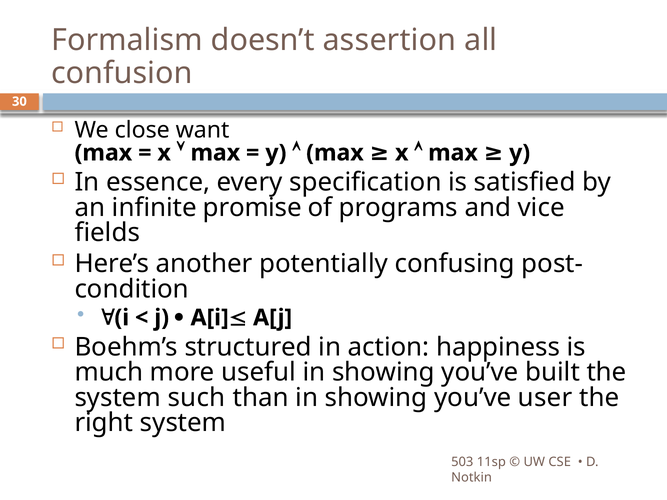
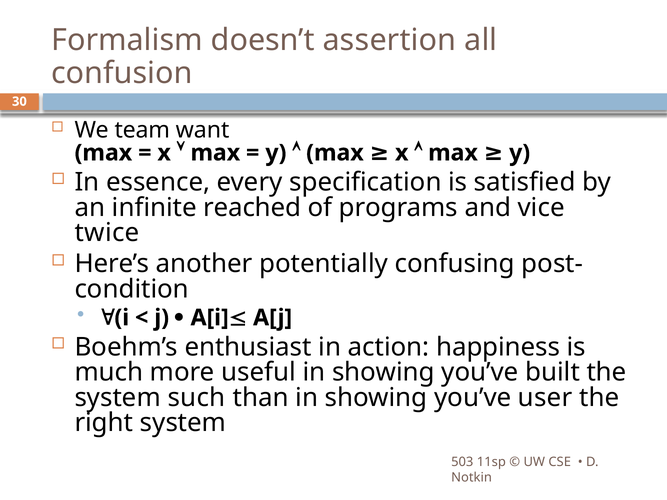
close: close -> team (142, 130)
promise: promise -> reached (252, 208)
fields: fields -> twice (107, 233)
structured: structured -> enthusiast (248, 347)
